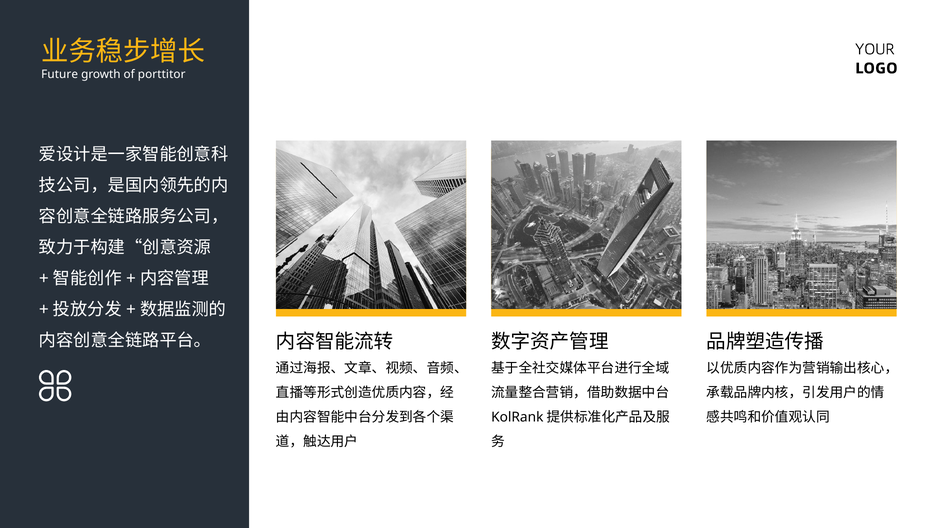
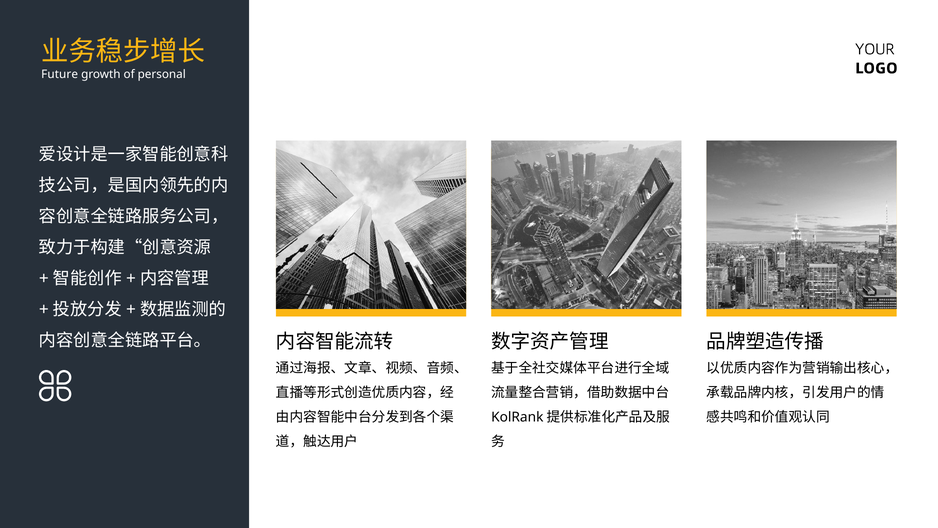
porttitor: porttitor -> personal (162, 74)
